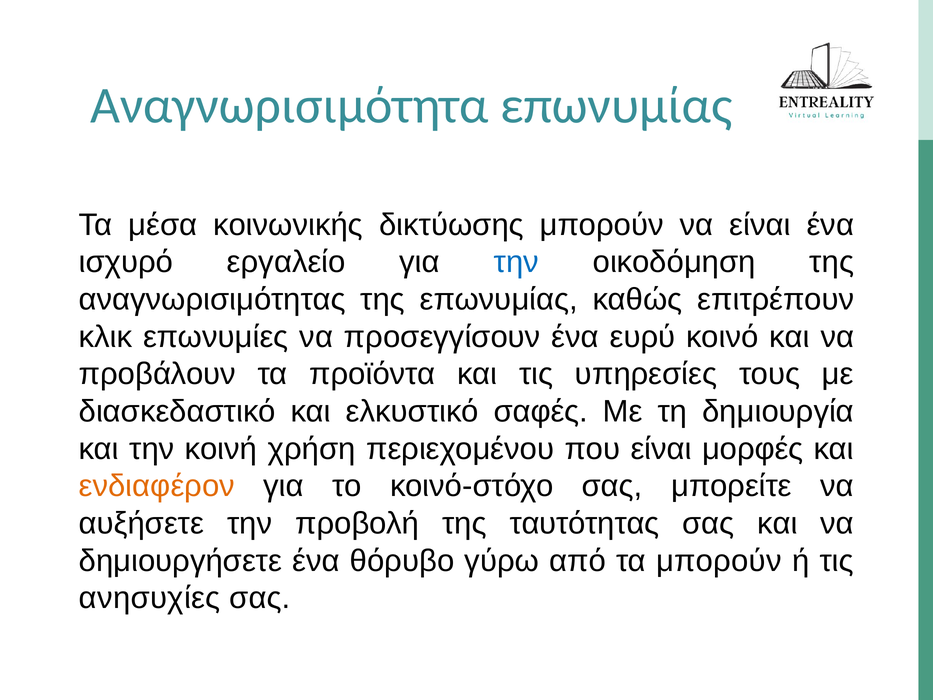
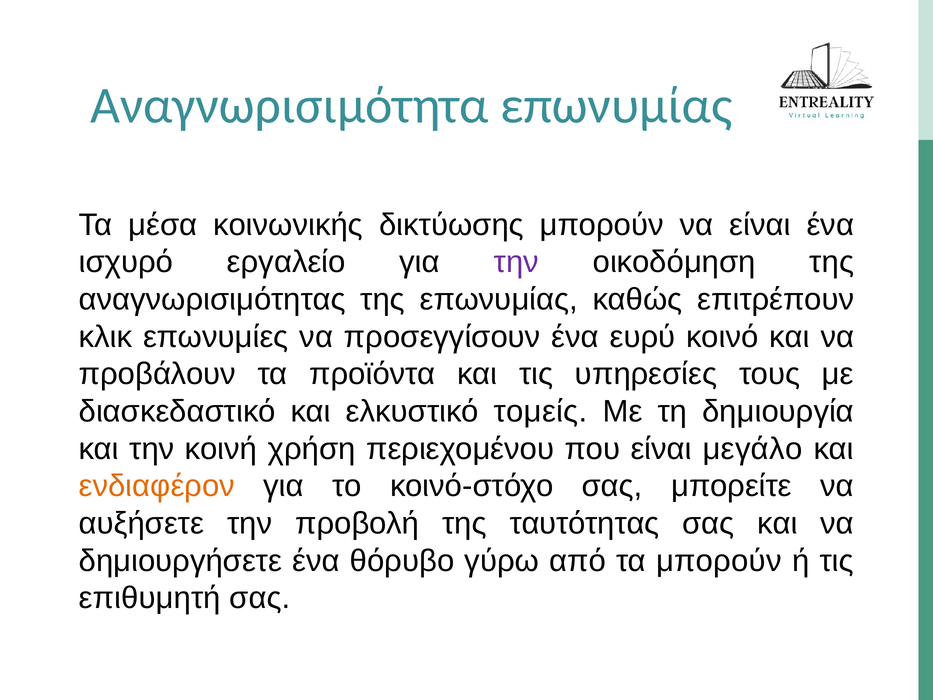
την colour: blue -> purple (516, 262)
σαφές: σαφές -> τομείς (541, 411)
μορφές: μορφές -> μεγάλο (753, 449)
ανησυχίες: ανησυχίες -> επιθυμητή (150, 598)
